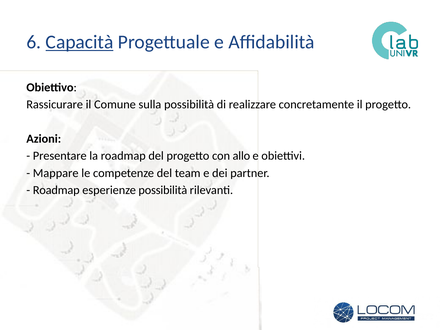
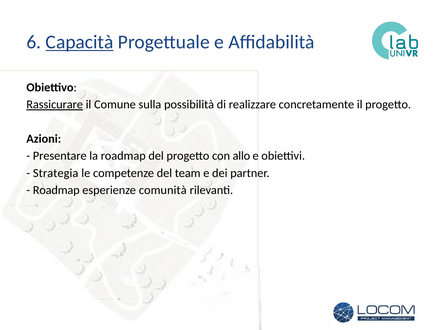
Rassicurare underline: none -> present (55, 105)
Mappare: Mappare -> Strategia (56, 173)
esperienze possibilità: possibilità -> comunità (163, 190)
